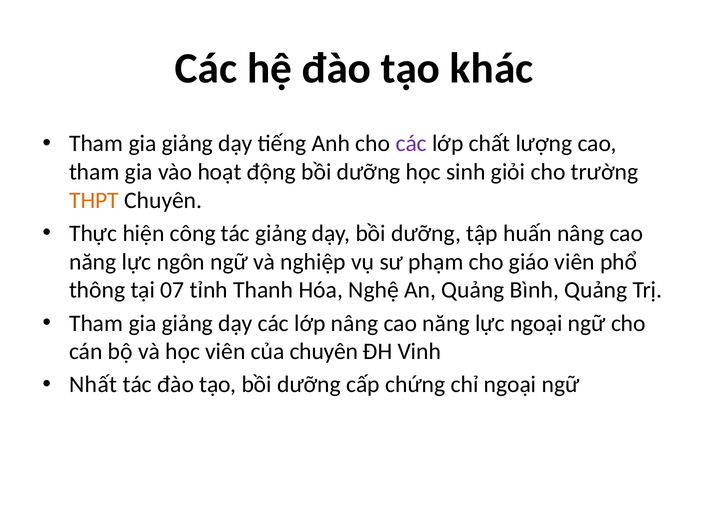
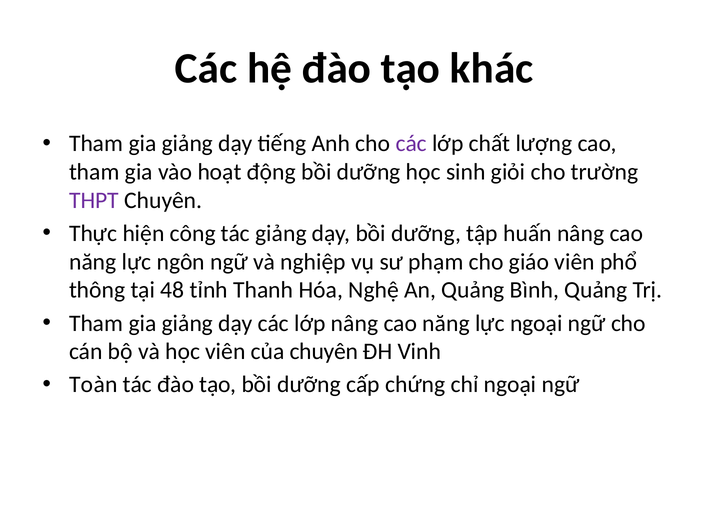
THPT colour: orange -> purple (94, 200)
07: 07 -> 48 (172, 290)
Nhất: Nhất -> Toàn (93, 384)
